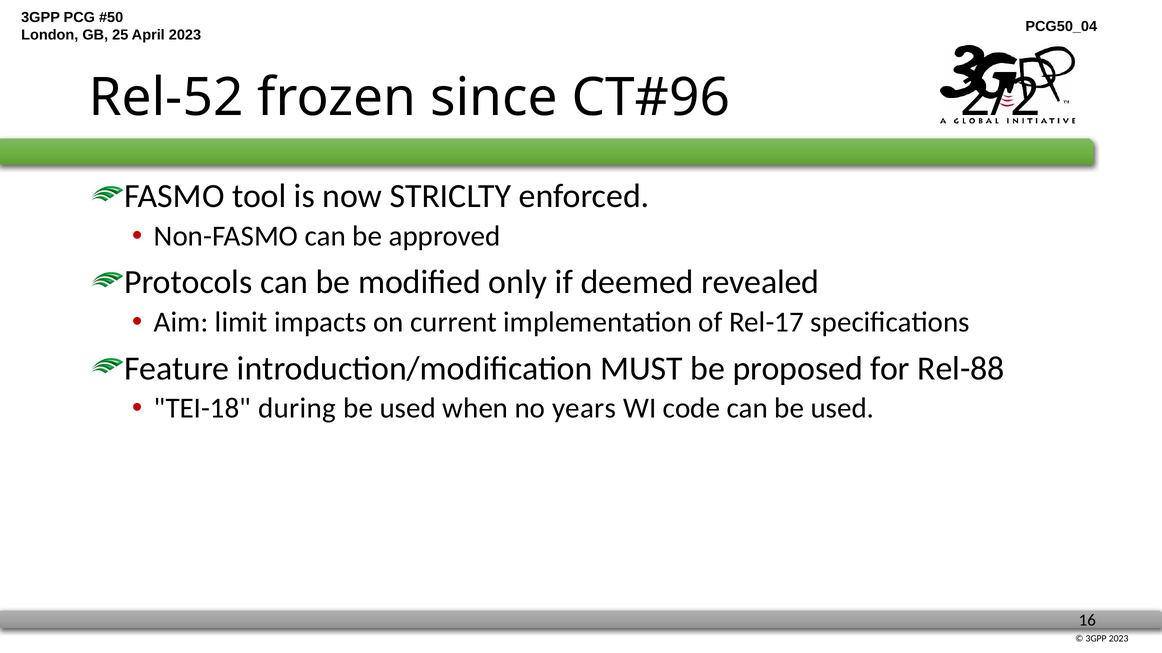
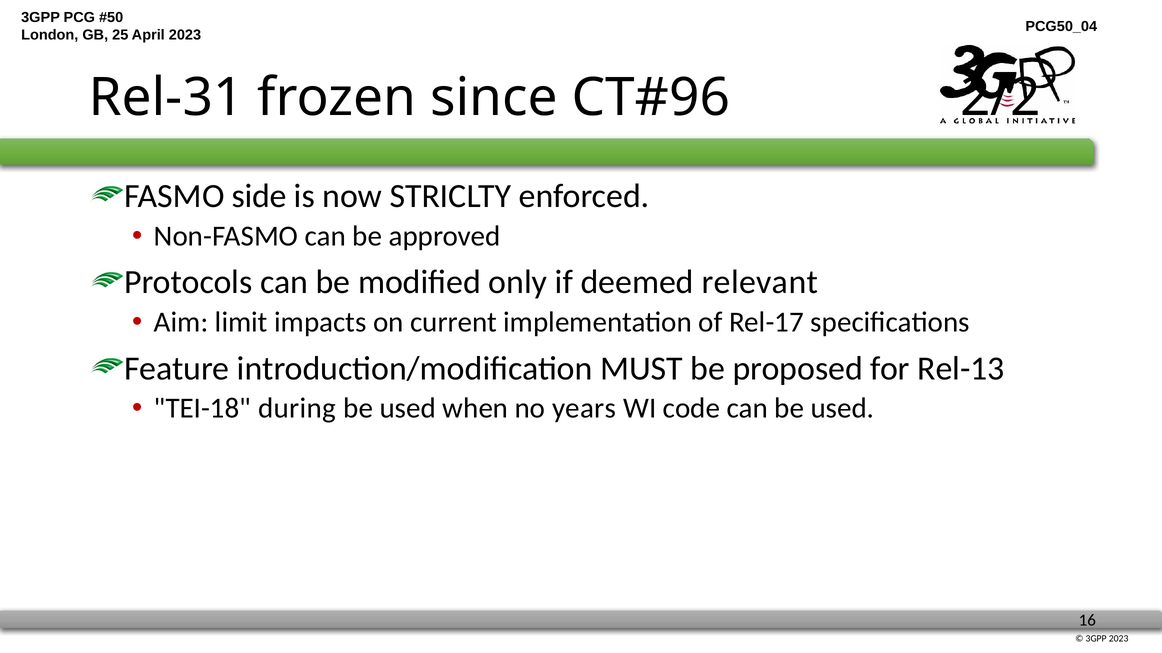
Rel-52: Rel-52 -> Rel-31 (166, 98)
tool: tool -> side (259, 196)
revealed: revealed -> relevant (760, 283)
Rel-88: Rel-88 -> Rel-13 (961, 369)
